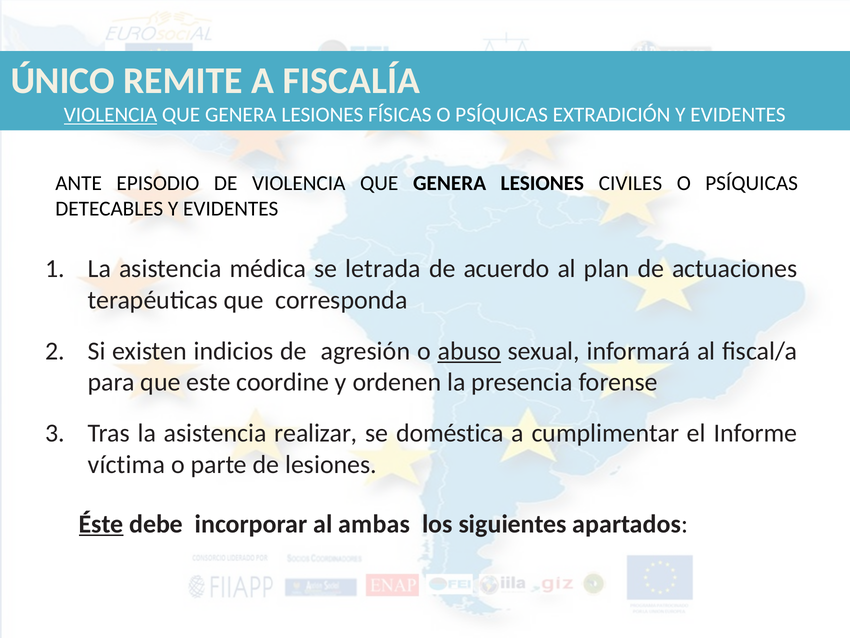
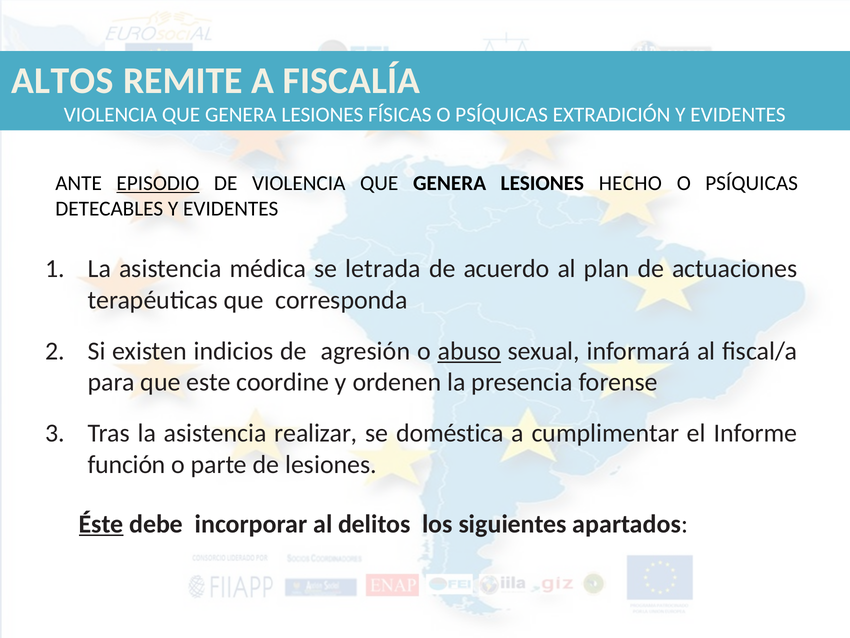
ÚNICO: ÚNICO -> ALTOS (62, 80)
VIOLENCIA underline: present -> none (110, 115)
EPISODIO underline: none -> present (158, 183)
CIVILES: CIVILES -> HECHO (630, 183)
víctima: víctima -> función (127, 464)
ambas: ambas -> delitos (374, 524)
